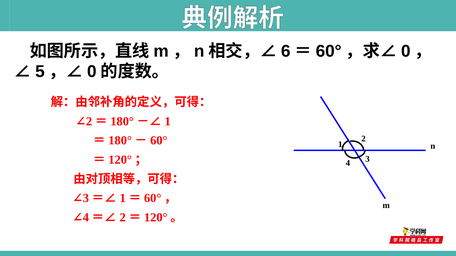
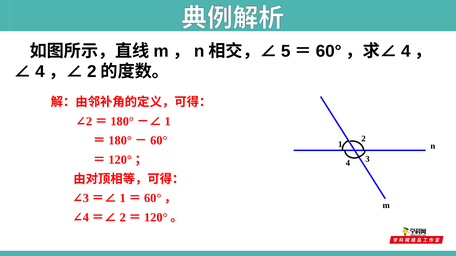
6: 6 -> 5 (286, 51)
0: 0 -> 4 (406, 51)
5: 5 -> 4 (40, 72)
0: 0 -> 2 (92, 72)
